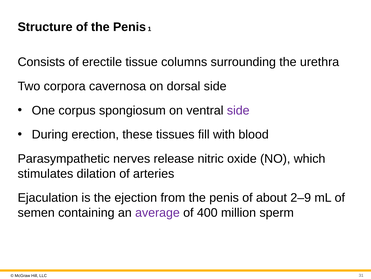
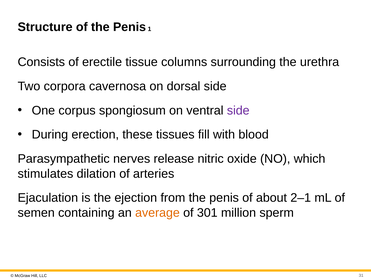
2–9: 2–9 -> 2–1 (301, 197)
average colour: purple -> orange (157, 212)
400: 400 -> 301 (207, 212)
